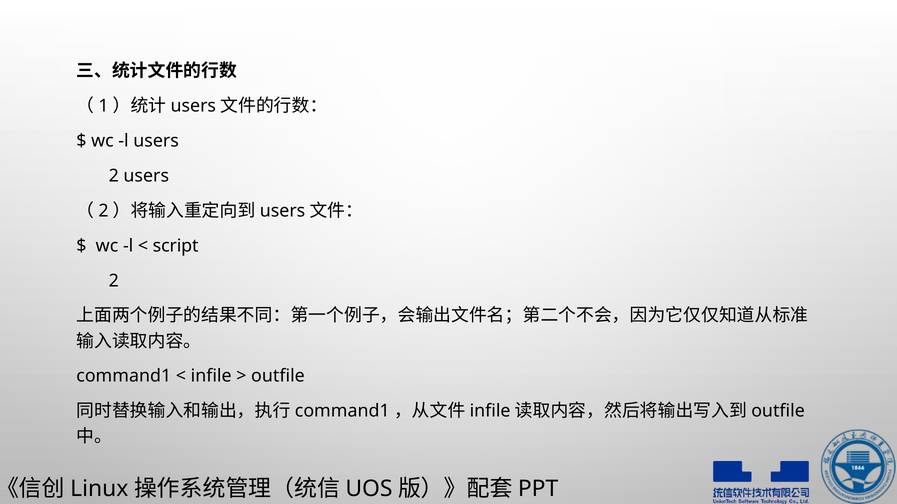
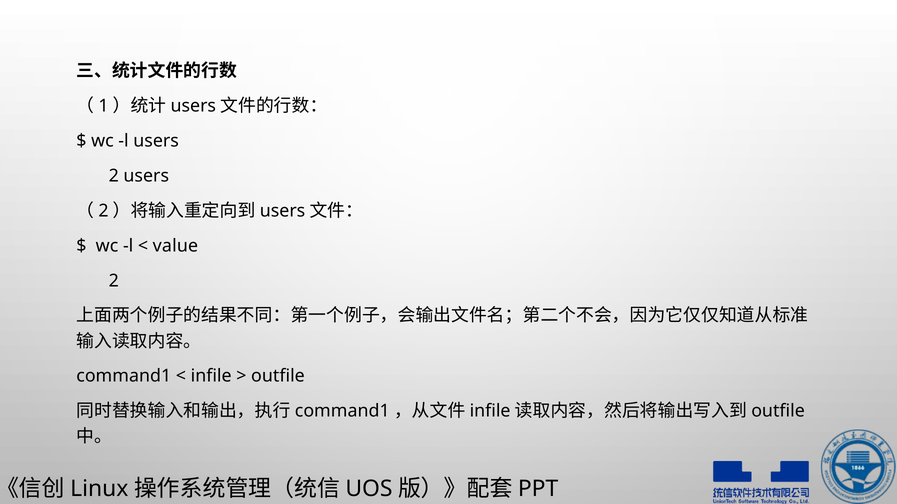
script: script -> value (175, 246)
